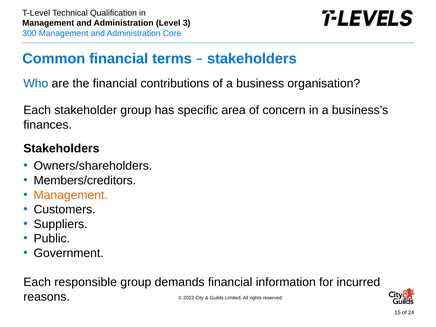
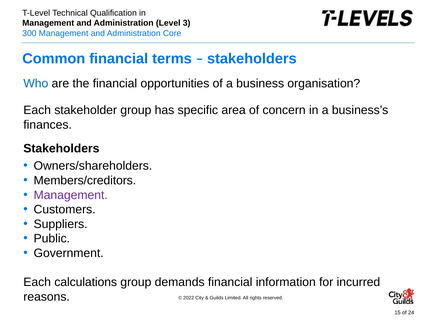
contributions: contributions -> opportunities (175, 84)
Management colour: orange -> purple (71, 195)
responsible: responsible -> calculations (86, 282)
